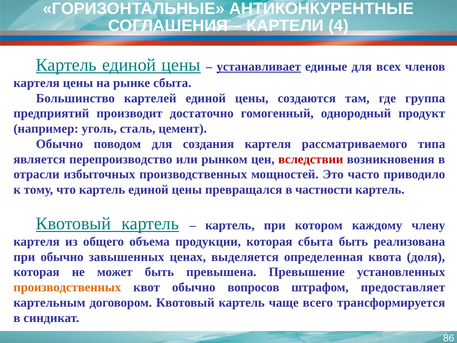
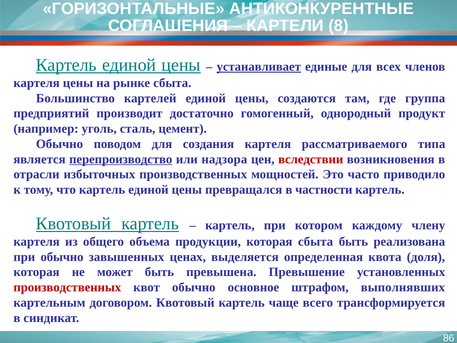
4: 4 -> 8 (338, 26)
перепроизводство underline: none -> present (121, 159)
рынком: рынком -> надзора (224, 159)
производственных colour: orange -> red (67, 287)
вопросов: вопросов -> основное (253, 287)
предоставляет: предоставляет -> выполнявших (403, 287)
